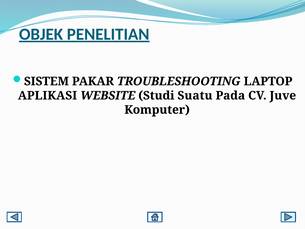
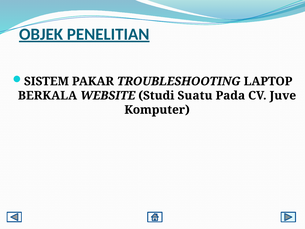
APLIKASI: APLIKASI -> BERKALA (47, 95)
